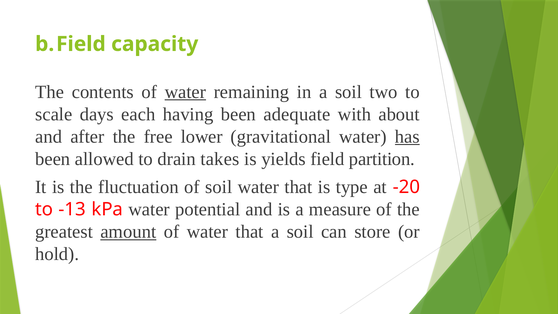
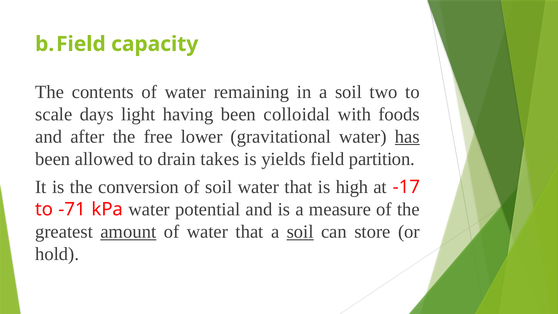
water underline: present -> none (185, 92)
each: each -> light (138, 114)
adequate: adequate -> colloidal (297, 114)
about: about -> foods (399, 114)
fluctuation: fluctuation -> conversion (139, 187)
type: type -> high (352, 187)
-20: -20 -> -17 (407, 187)
-13: -13 -> -71 (72, 209)
soil underline: none -> present (300, 232)
